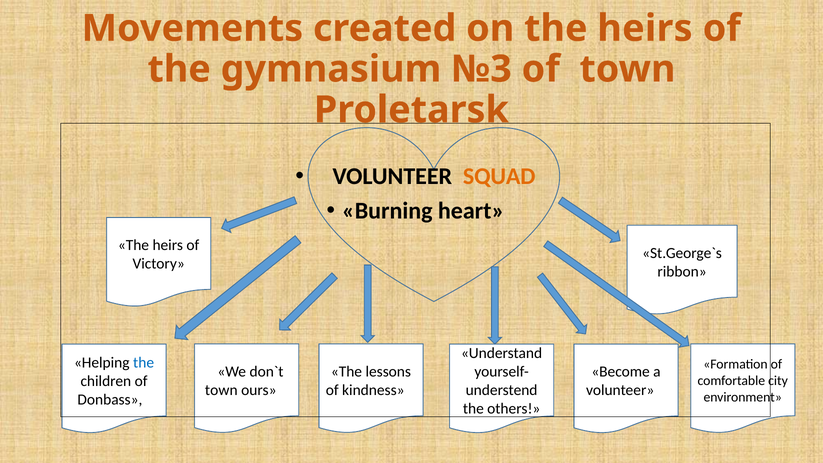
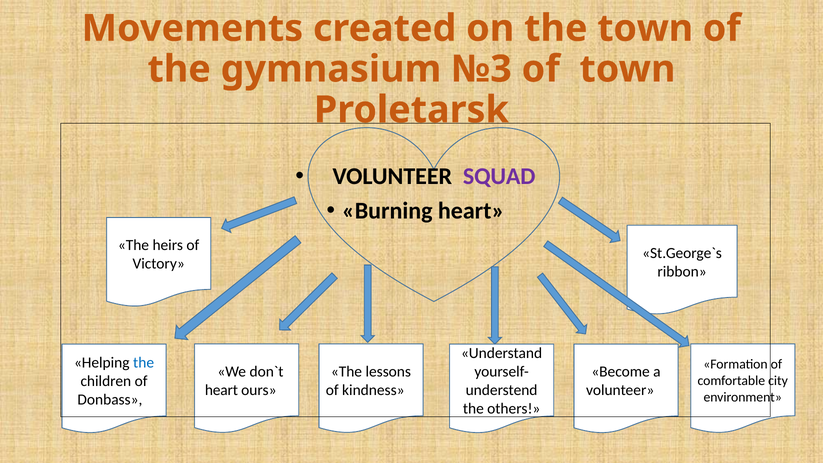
on the heirs: heirs -> town (645, 28)
SQUAD colour: orange -> purple (499, 176)
town: town -> heart (221, 390)
